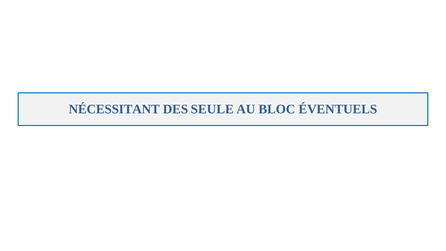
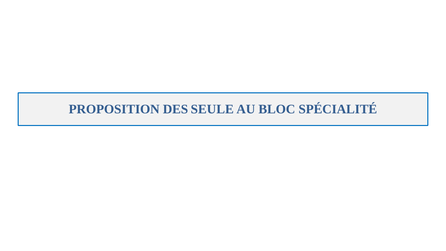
NÉCESSITANT: NÉCESSITANT -> PROPOSITION (114, 109)
ÉVENTUELS: ÉVENTUELS -> SPÉCIALITÉ (338, 109)
